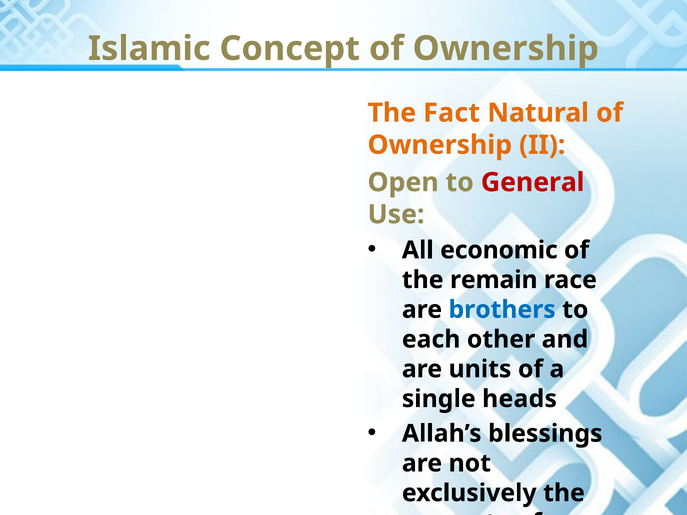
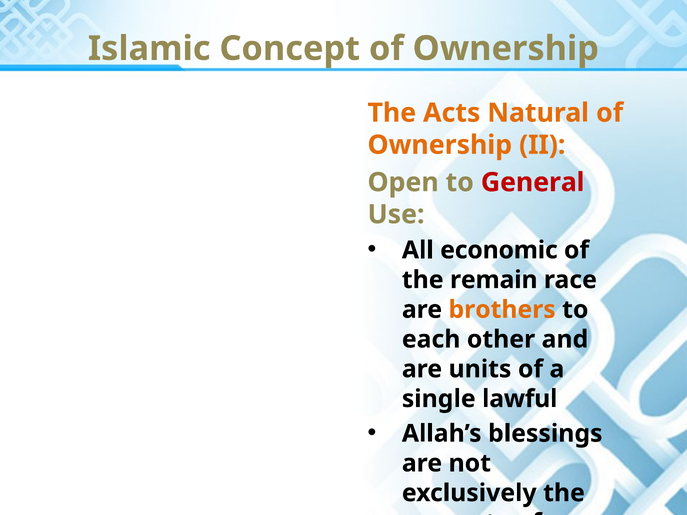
Fact: Fact -> Acts (452, 113)
brothers colour: blue -> orange (502, 310)
heads: heads -> lawful (520, 399)
